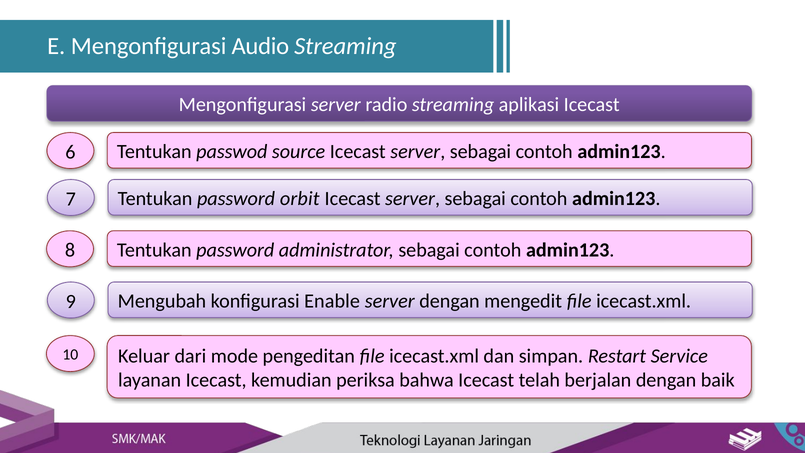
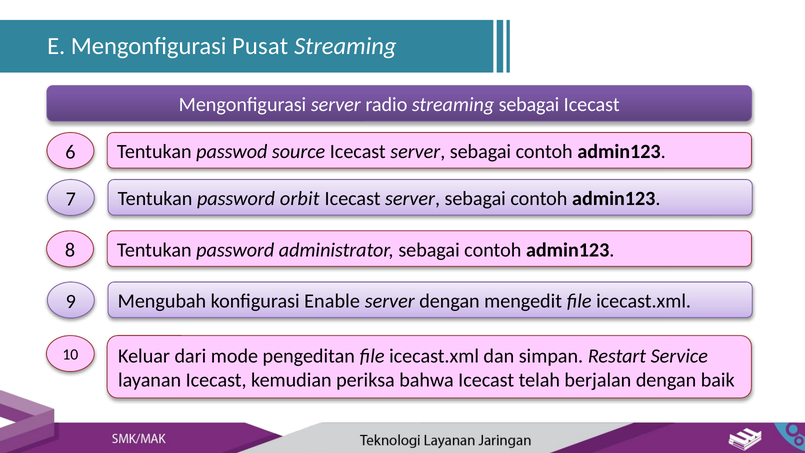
Audio: Audio -> Pusat (260, 46)
aplikasi: aplikasi -> sebagai (529, 105)
